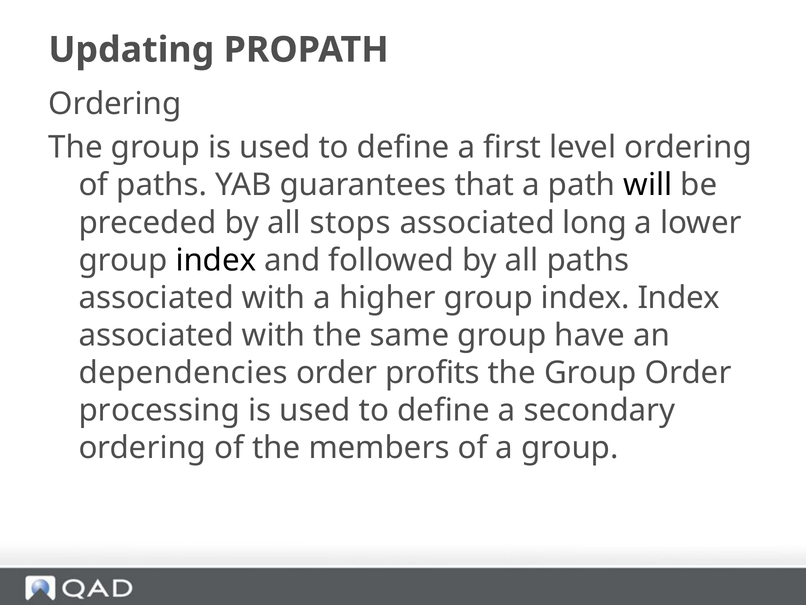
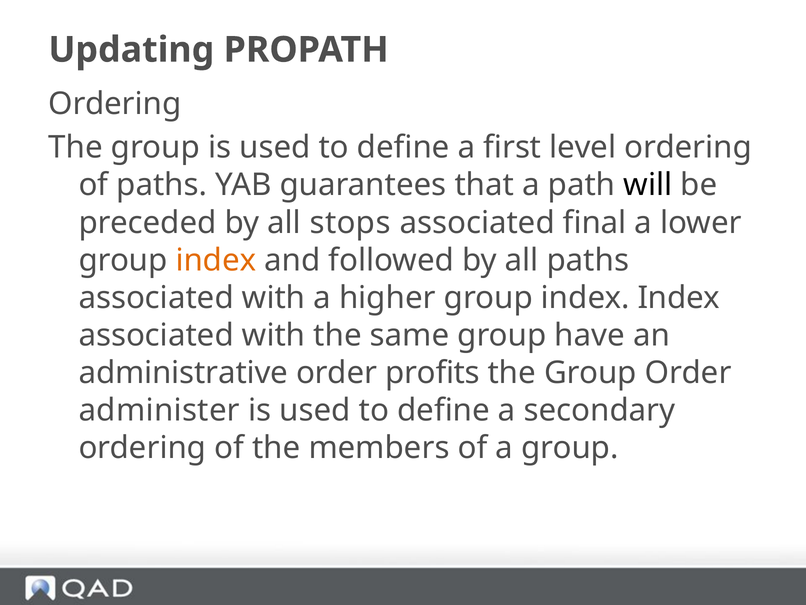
long: long -> final (595, 222)
index colour: black -> orange (216, 260)
dependencies: dependencies -> administrative (183, 373)
processing: processing -> administer (159, 410)
